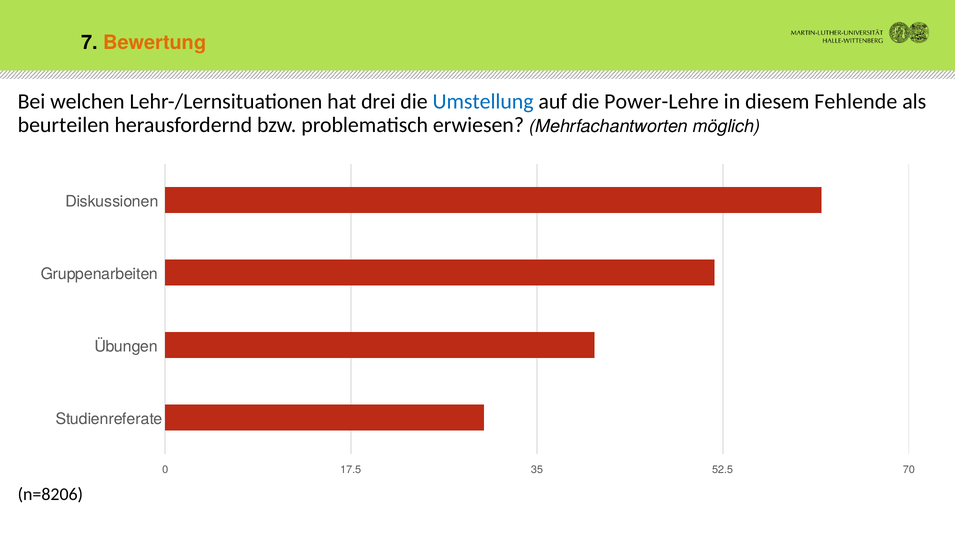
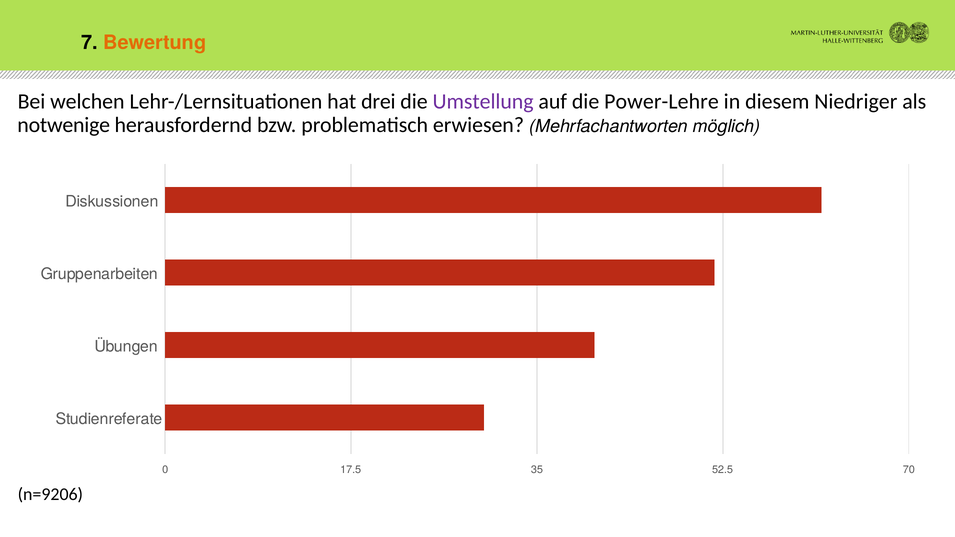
Umstellung colour: blue -> purple (483, 101)
Fehlende: Fehlende -> Niedriger (856, 101)
beurteilen: beurteilen -> notwenige (64, 125)
n=8206: n=8206 -> n=9206 (50, 495)
